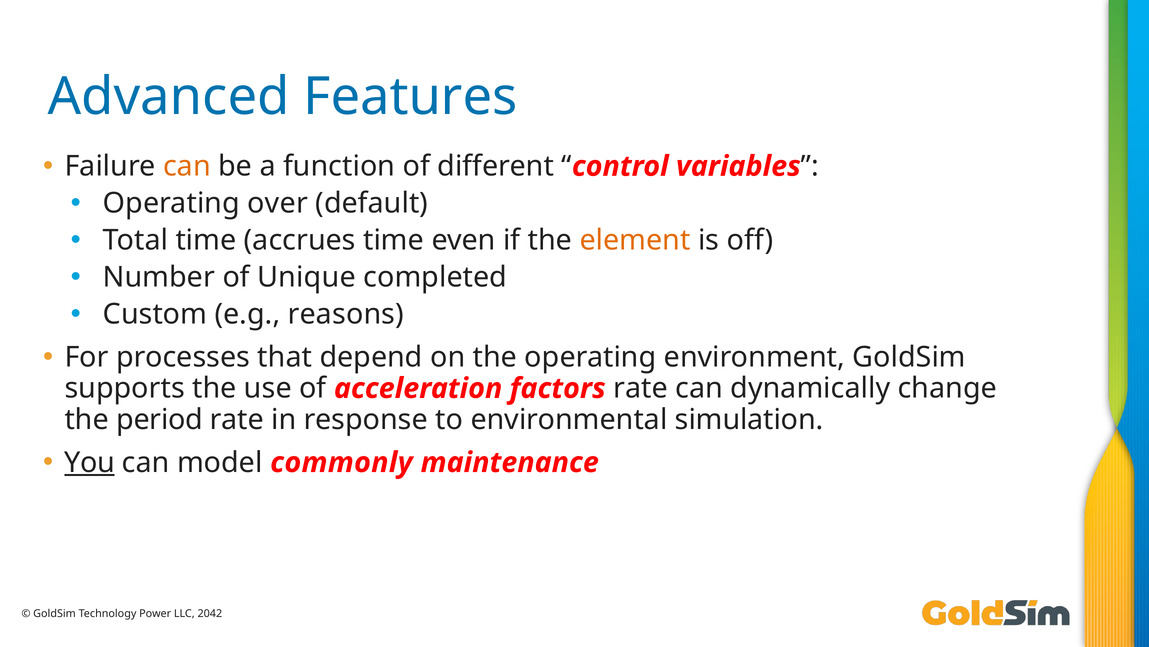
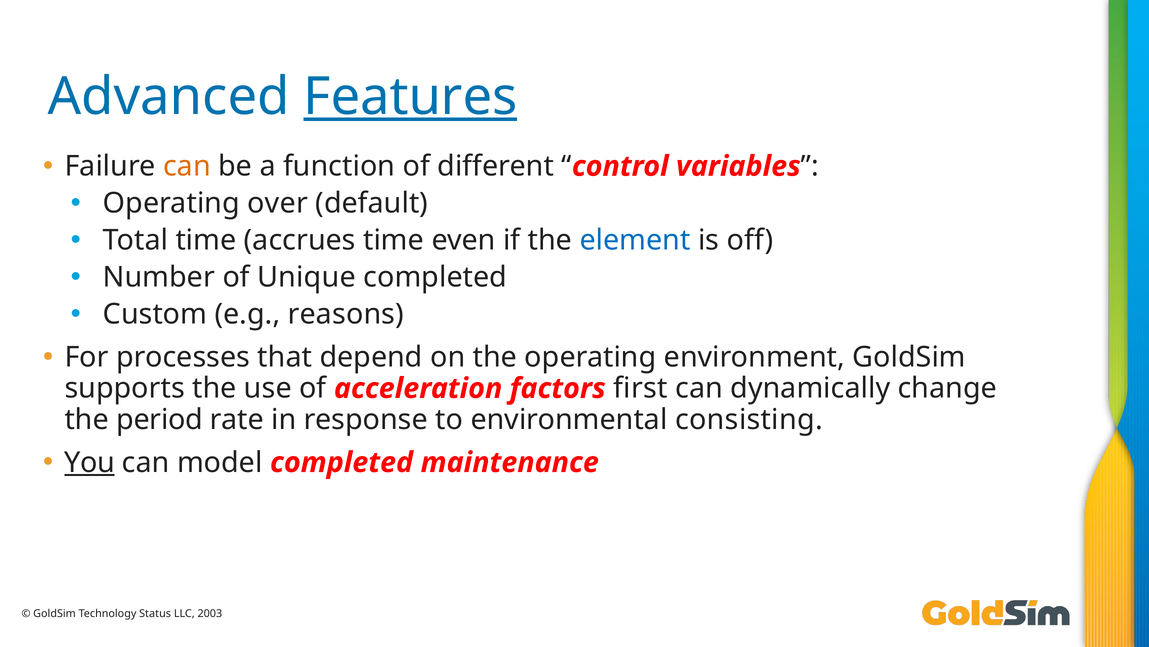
Features underline: none -> present (410, 97)
element colour: orange -> blue (635, 240)
factors rate: rate -> first (640, 388)
simulation: simulation -> consisting (749, 419)
model commonly: commonly -> completed (342, 462)
Power: Power -> Status (155, 613)
2042: 2042 -> 2003 (210, 613)
